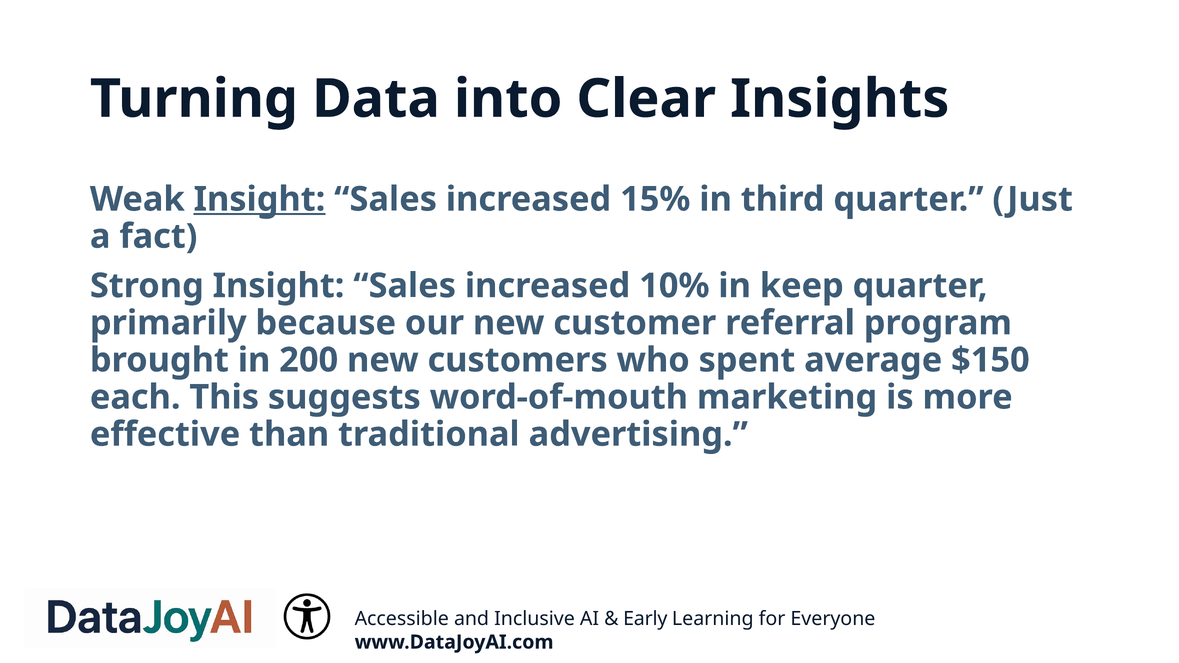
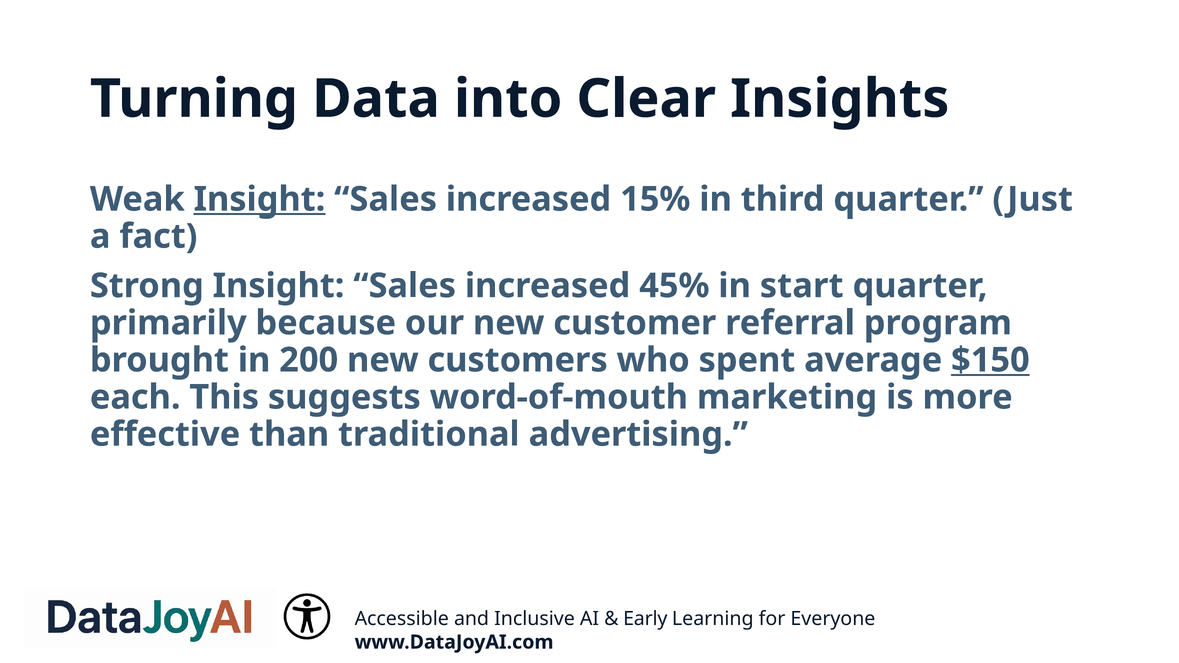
10%: 10% -> 45% (674, 286)
keep: keep -> start (802, 286)
$150 underline: none -> present (990, 360)
